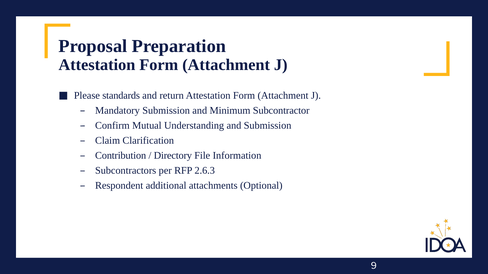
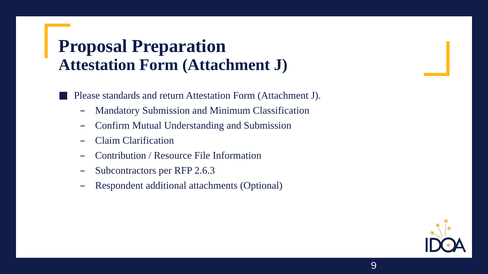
Subcontractor: Subcontractor -> Classification (281, 111)
Directory: Directory -> Resource (173, 156)
